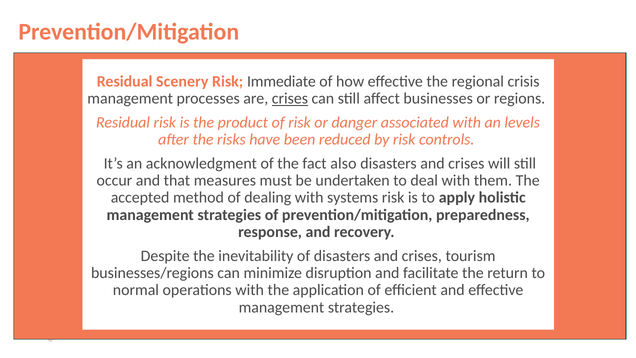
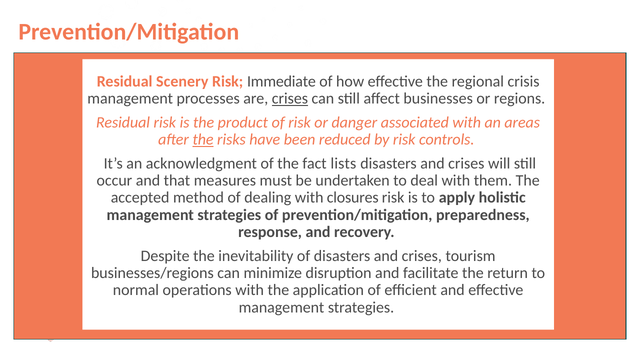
levels: levels -> areas (522, 122)
the underline: none -> present (203, 139)
also: also -> lists (343, 163)
systems: systems -> closures (353, 197)
